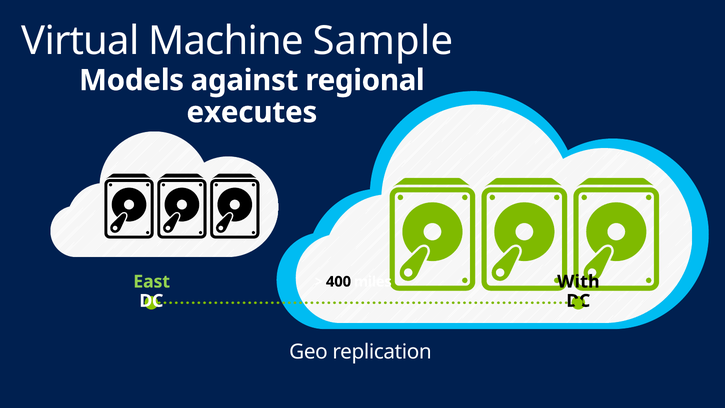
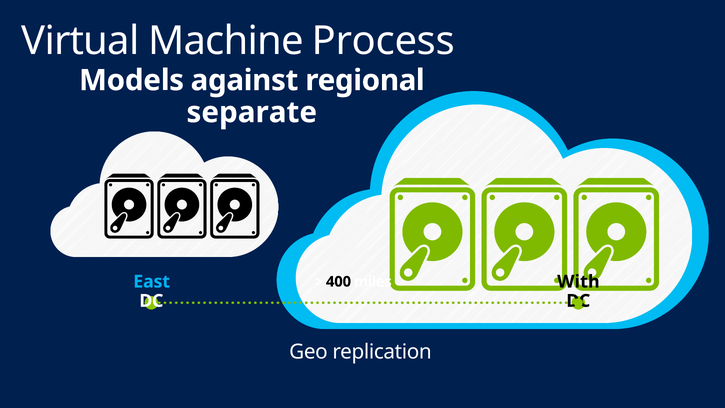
Sample: Sample -> Process (383, 41)
executes: executes -> separate (252, 112)
East colour: light green -> light blue (152, 282)
